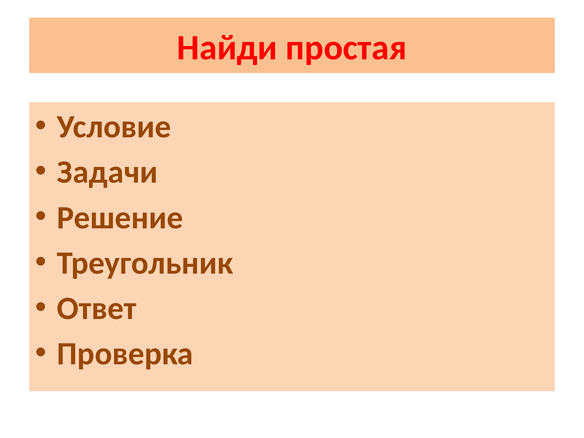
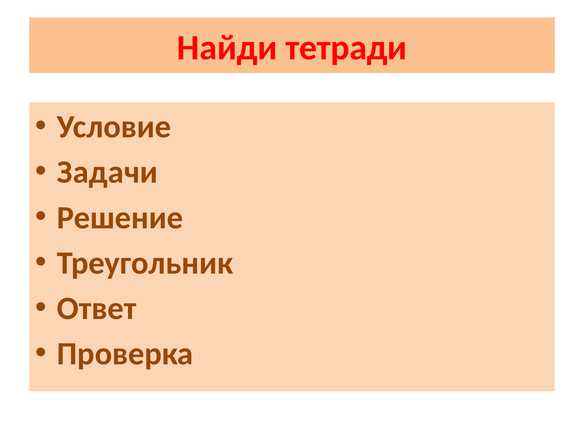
простая: простая -> тетради (346, 48)
